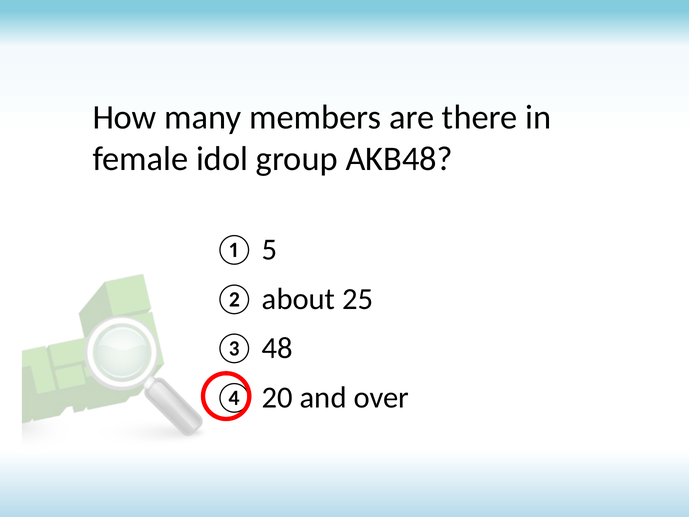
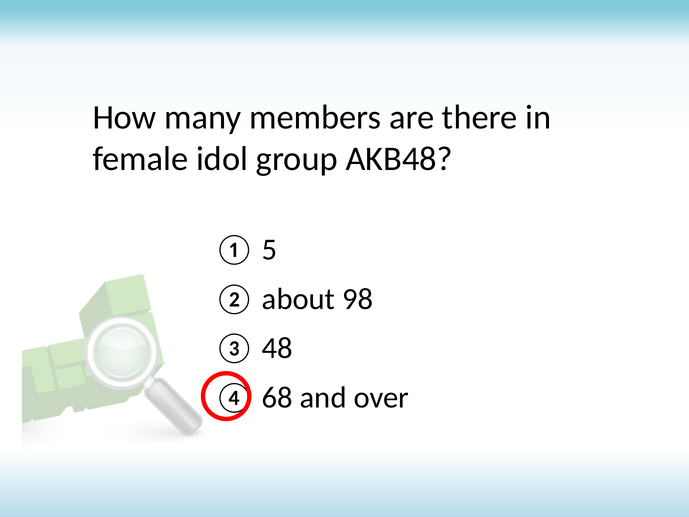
25: 25 -> 98 (358, 299)
20: 20 -> 68 (277, 397)
